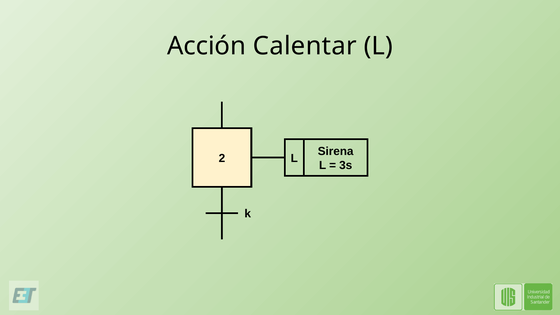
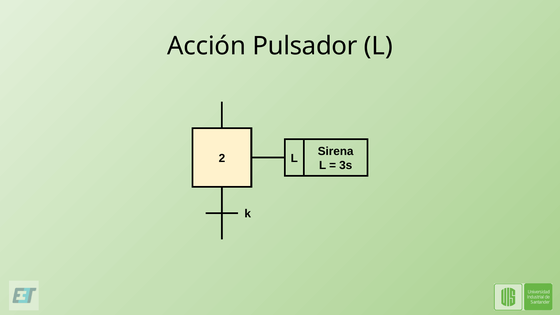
Calentar: Calentar -> Pulsador (305, 46)
